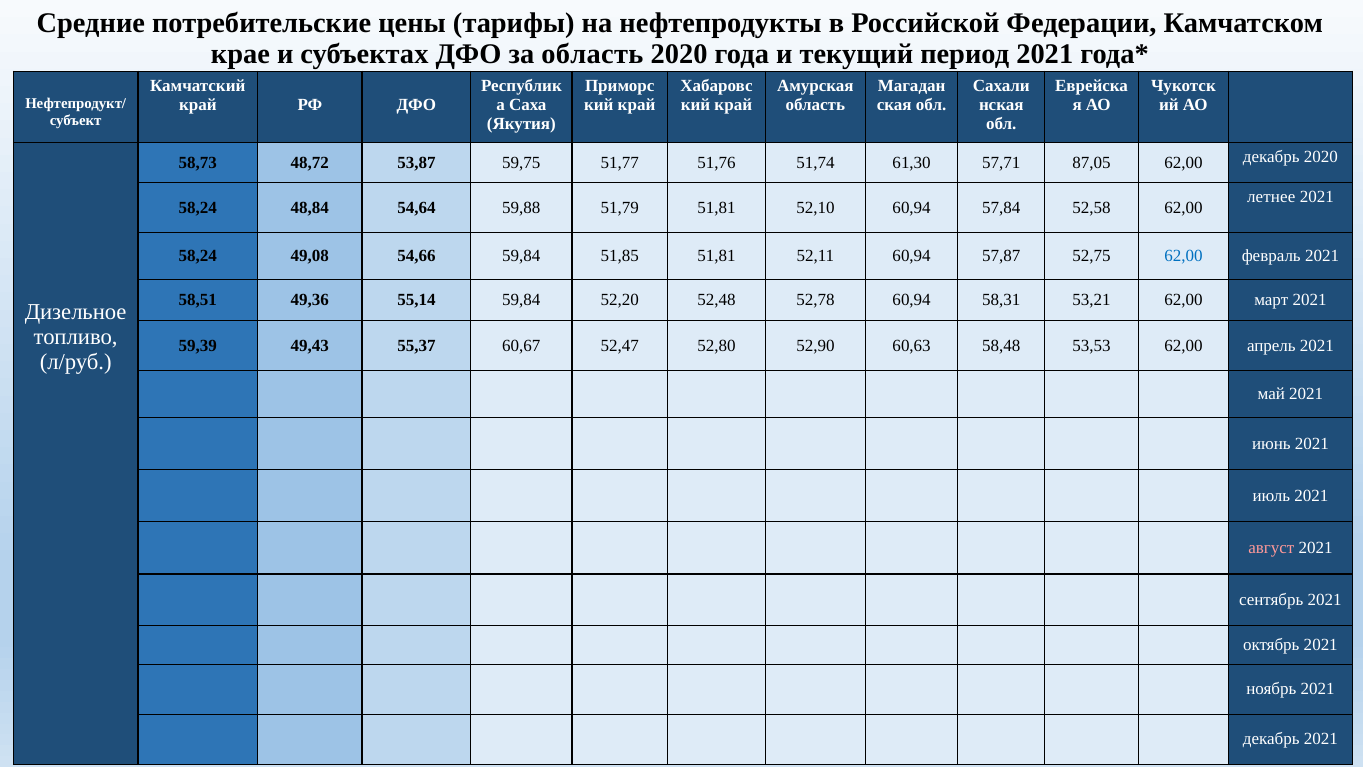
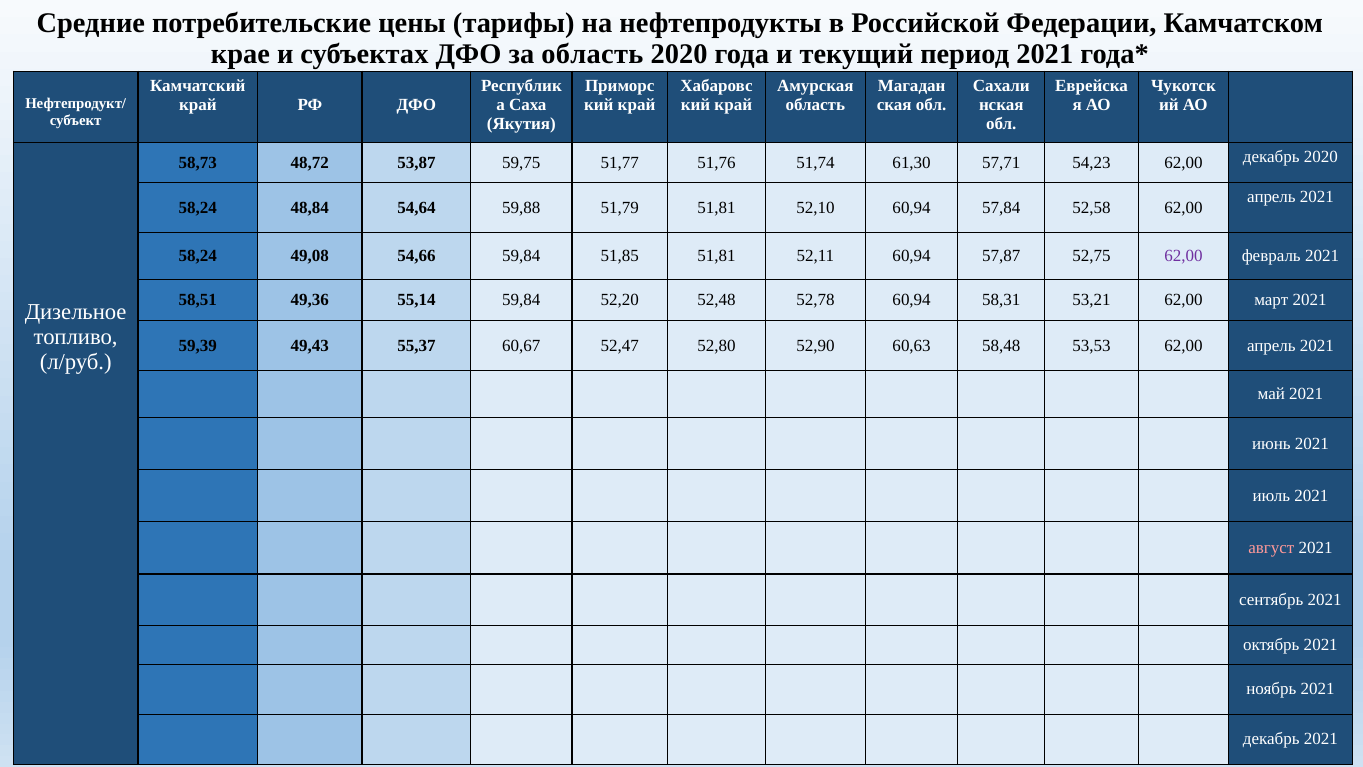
87,05: 87,05 -> 54,23 (1092, 162)
летнее: летнее -> апрель (1271, 197)
62,00 colour: blue -> purple (1183, 256)
